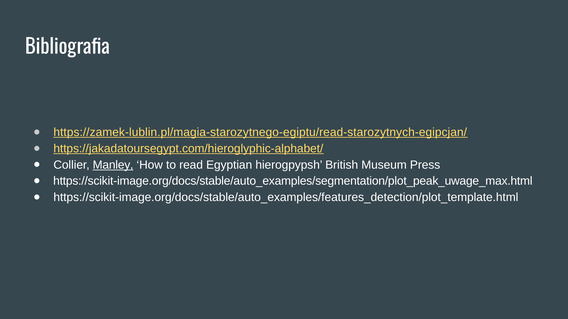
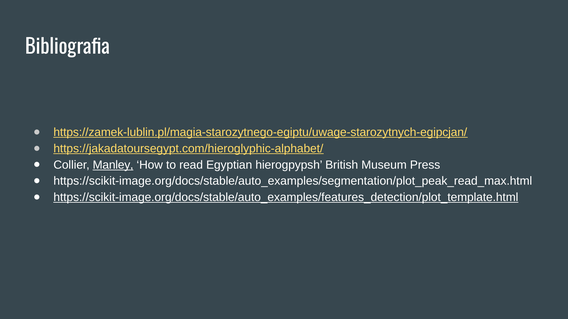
https://zamek-lublin.pl/magia-starozytnego-egiptu/read-starozytnych-egipcjan/: https://zamek-lublin.pl/magia-starozytnego-egiptu/read-starozytnych-egipcjan/ -> https://zamek-lublin.pl/magia-starozytnego-egiptu/uwage-starozytnych-egipcjan/ (260, 132)
https://scikit-image.org/docs/stable/auto_examples/segmentation/plot_peak_uwage_max.html: https://scikit-image.org/docs/stable/auto_examples/segmentation/plot_peak_uwage_max.html -> https://scikit-image.org/docs/stable/auto_examples/segmentation/plot_peak_read_max.html (293, 181)
https://scikit-image.org/docs/stable/auto_examples/features_detection/plot_template.html underline: none -> present (286, 198)
